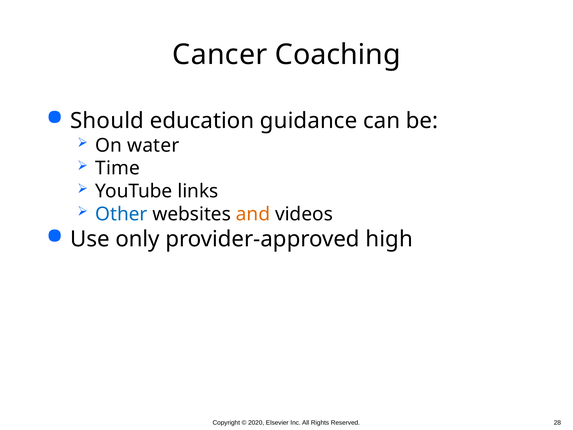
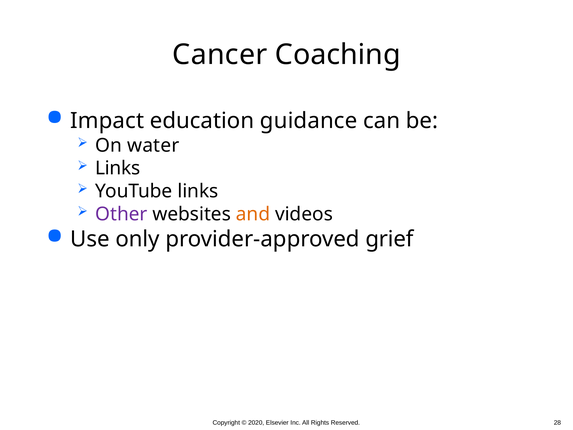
Should: Should -> Impact (107, 121)
Time: Time -> Links (118, 168)
Other colour: blue -> purple (121, 214)
high: high -> grief (389, 239)
